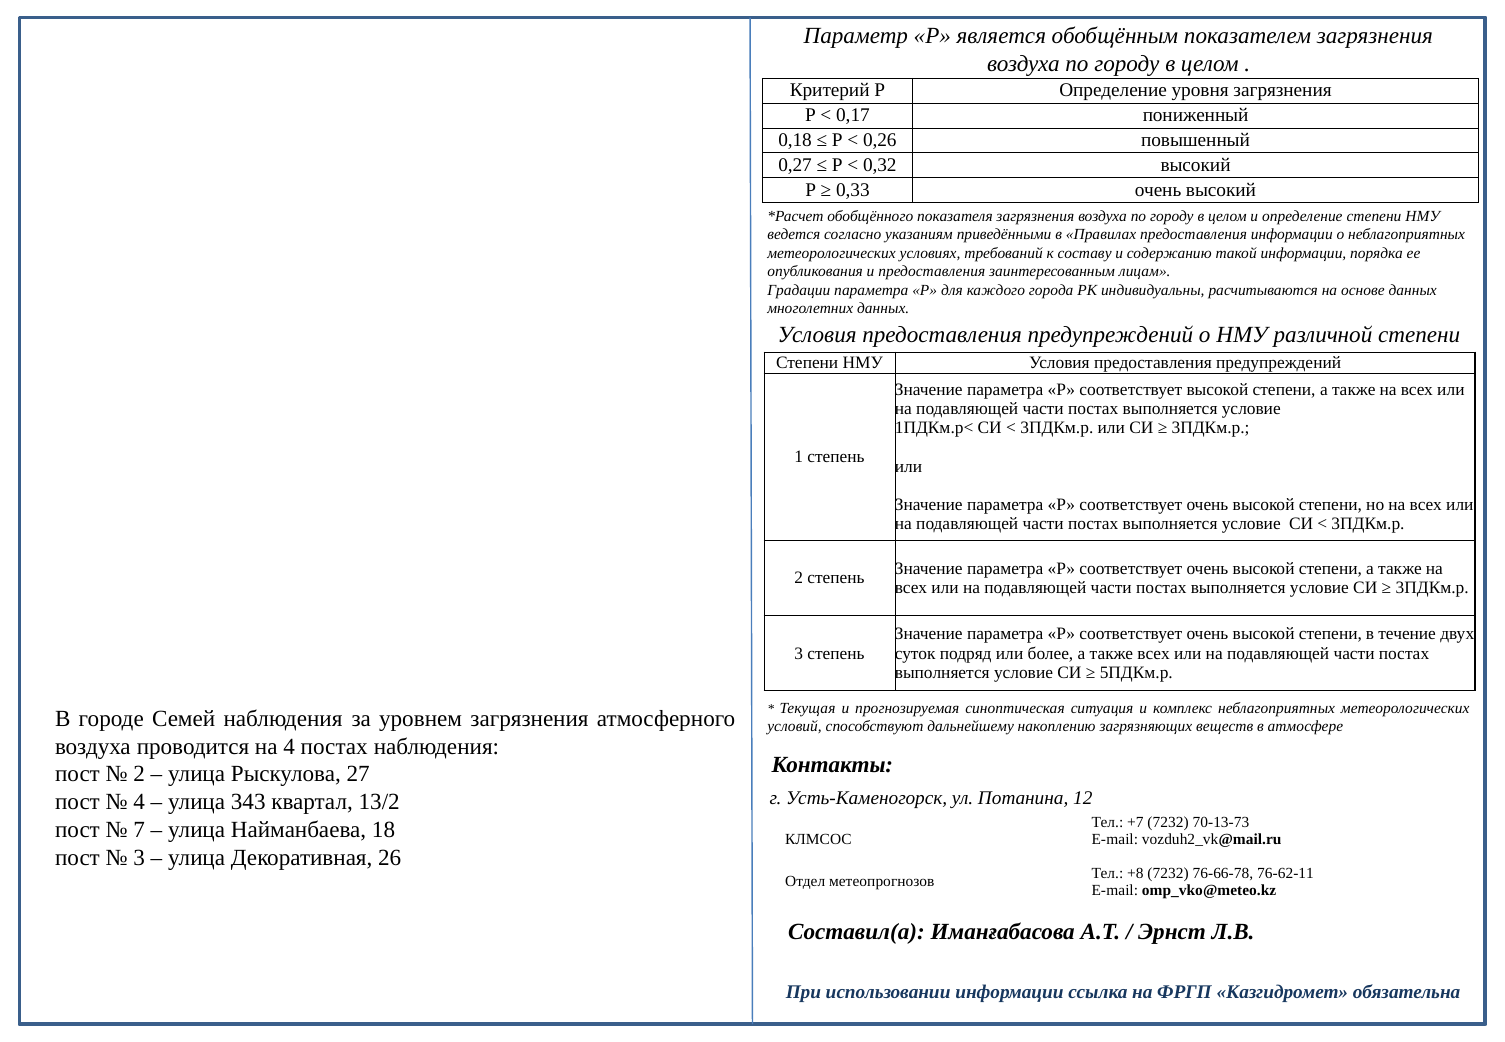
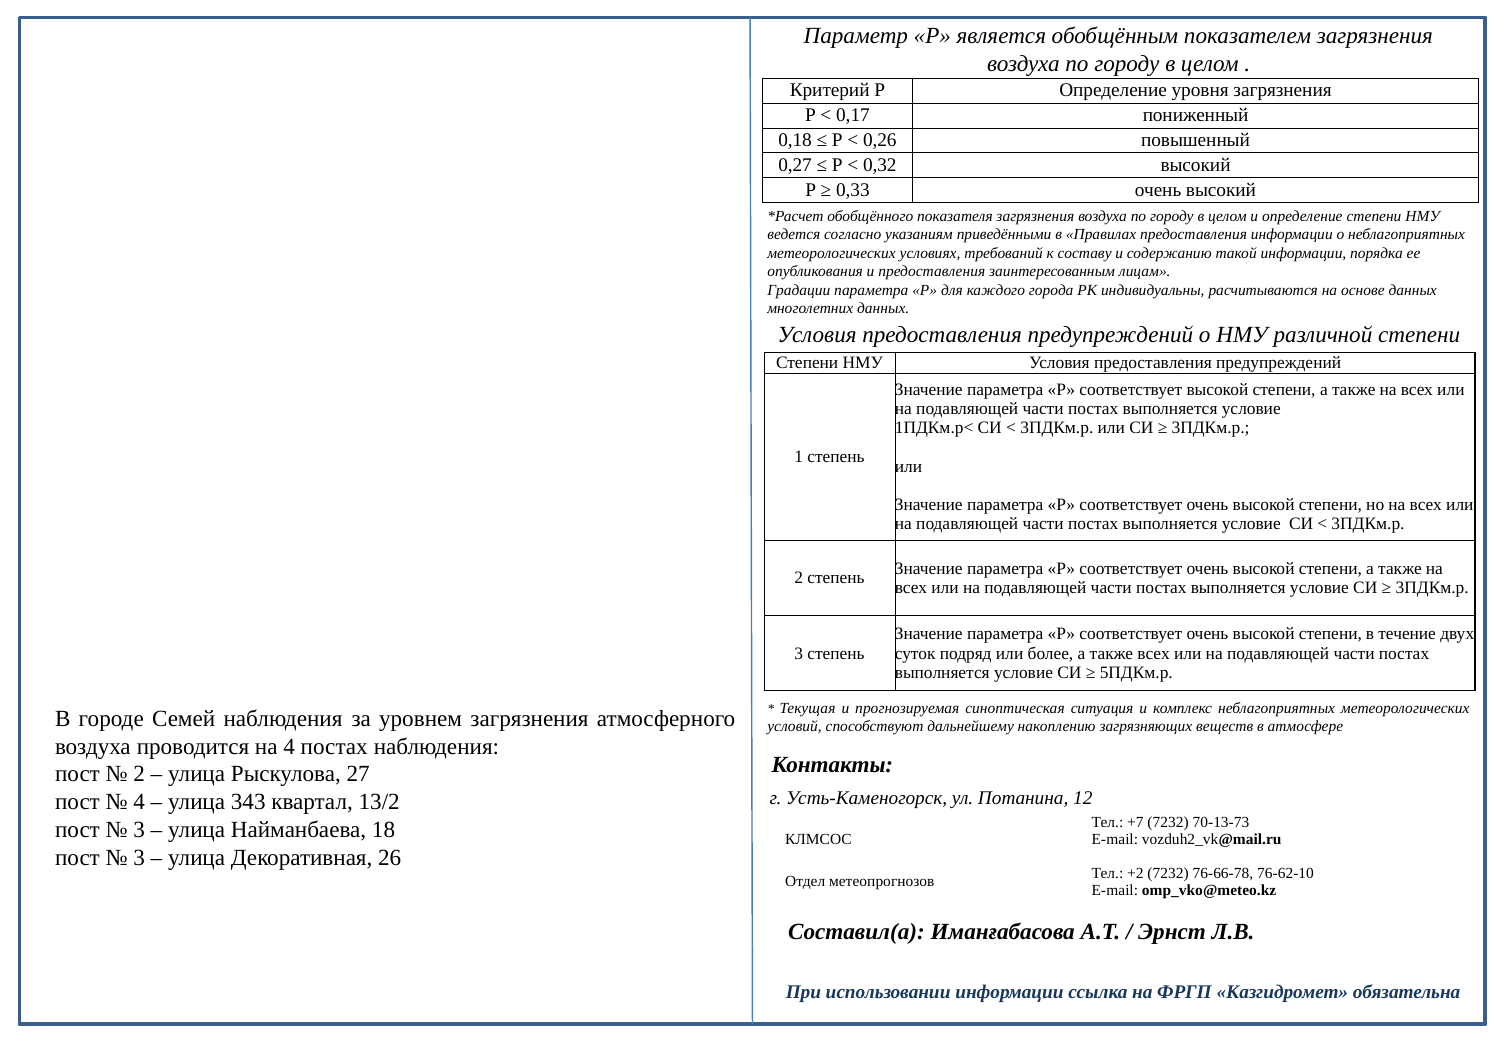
7: 7 -> 3 (139, 830)
+8: +8 -> +2 (1135, 873)
76-62-11: 76-62-11 -> 76-62-10 (1286, 873)
